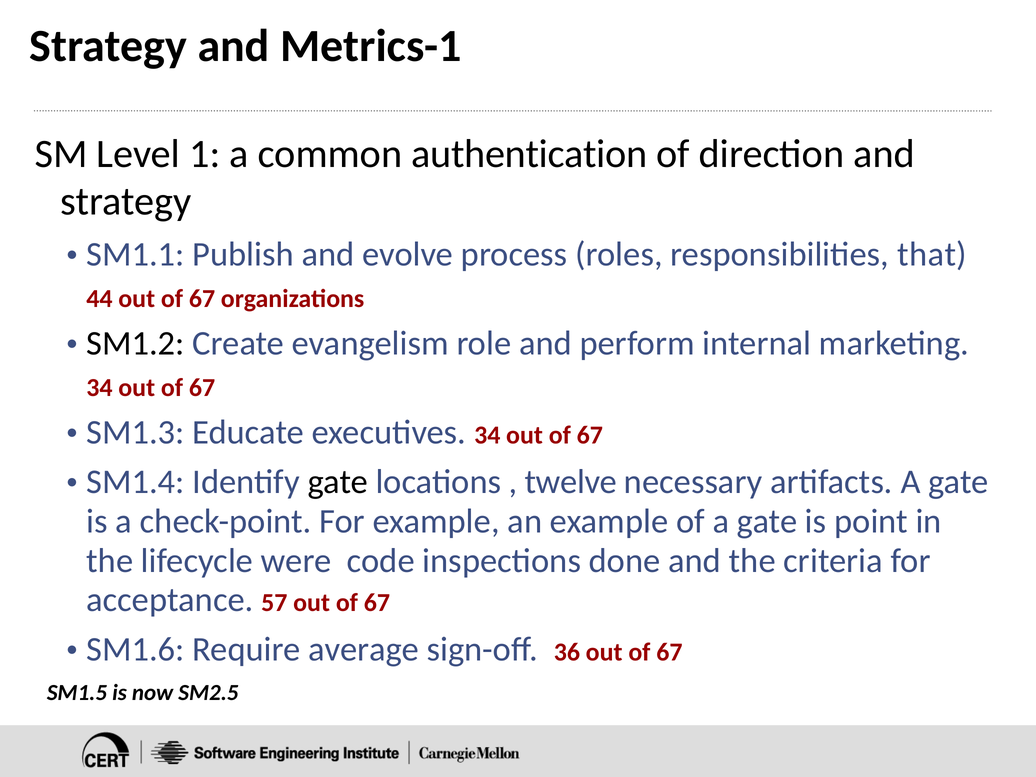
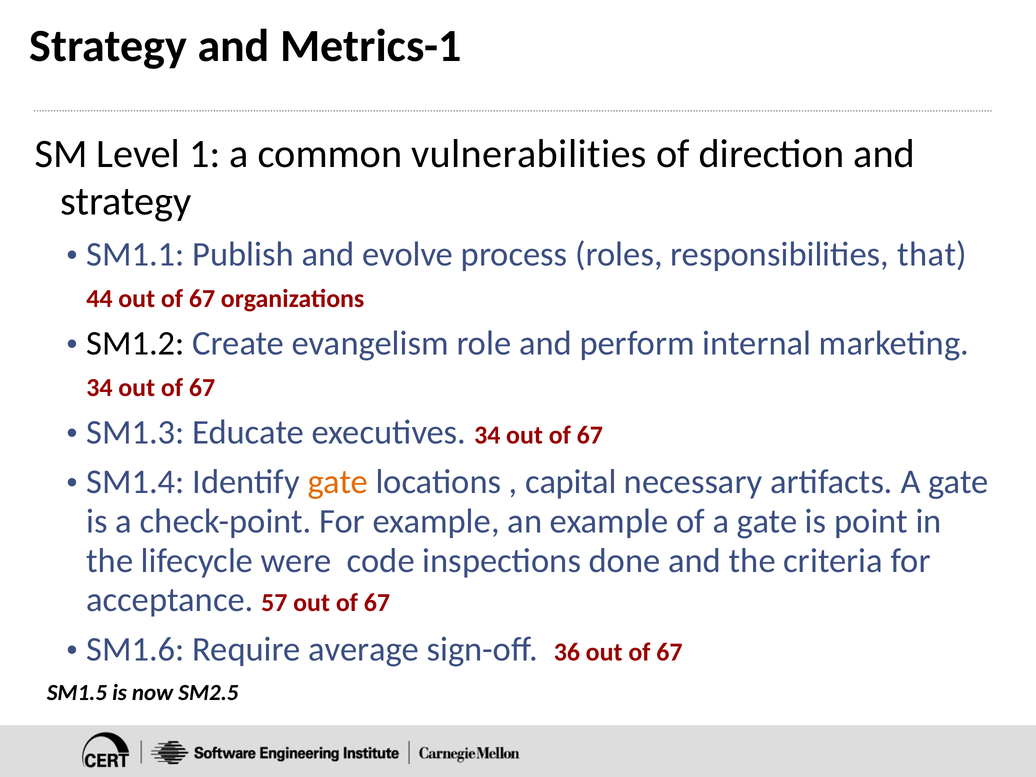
authentication: authentication -> vulnerabilities (529, 154)
gate colour: black -> orange (338, 482)
twelve: twelve -> capital (571, 482)
